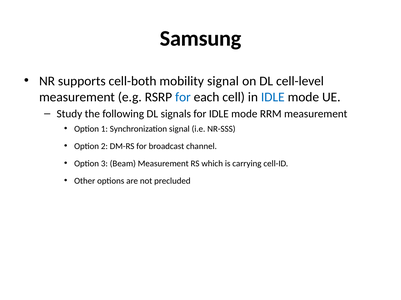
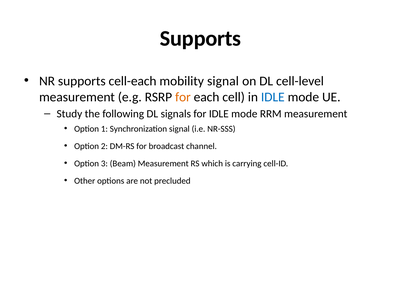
Samsung: Samsung -> Supports (201, 39)
cell-both: cell-both -> cell-each (133, 81)
for colour: blue -> orange (183, 97)
